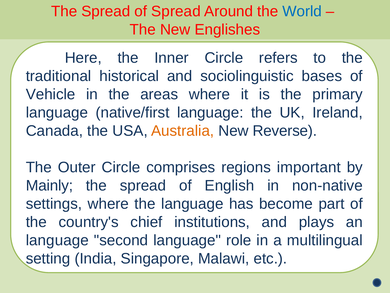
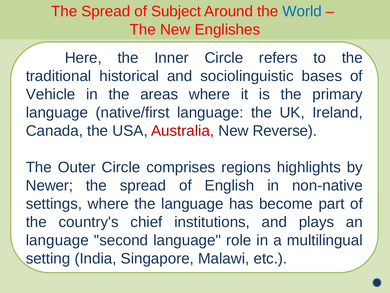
of Spread: Spread -> Subject (176, 11)
Australia colour: orange -> red (183, 131)
important: important -> highlights (309, 167)
Mainly: Mainly -> Newer (49, 185)
